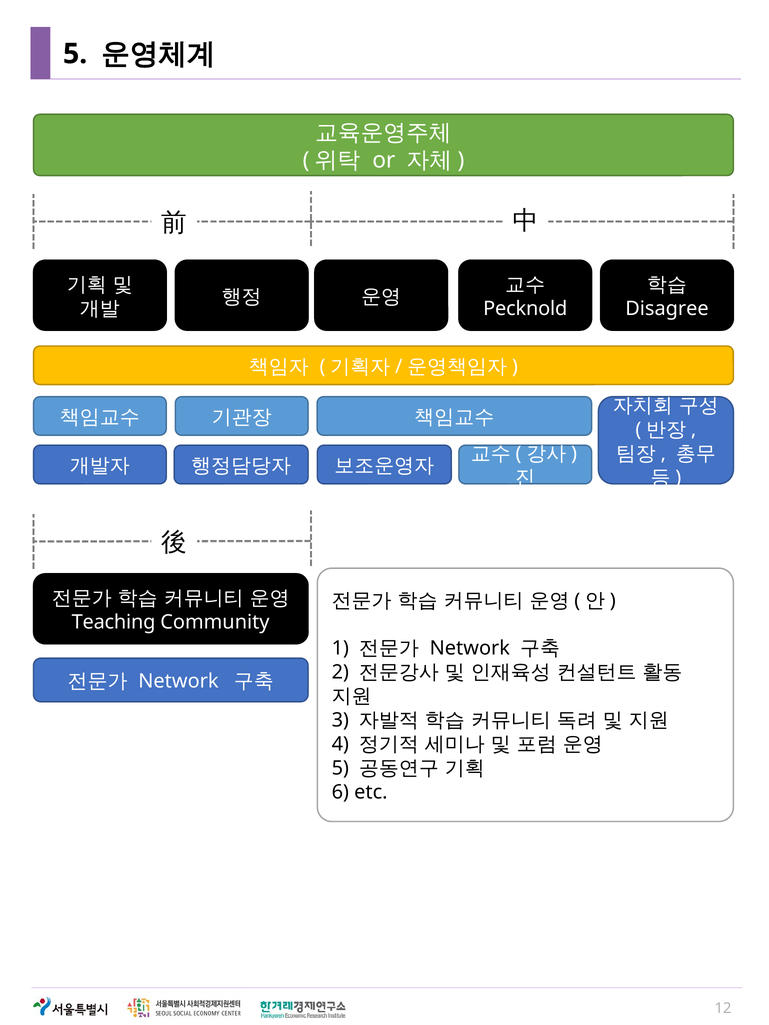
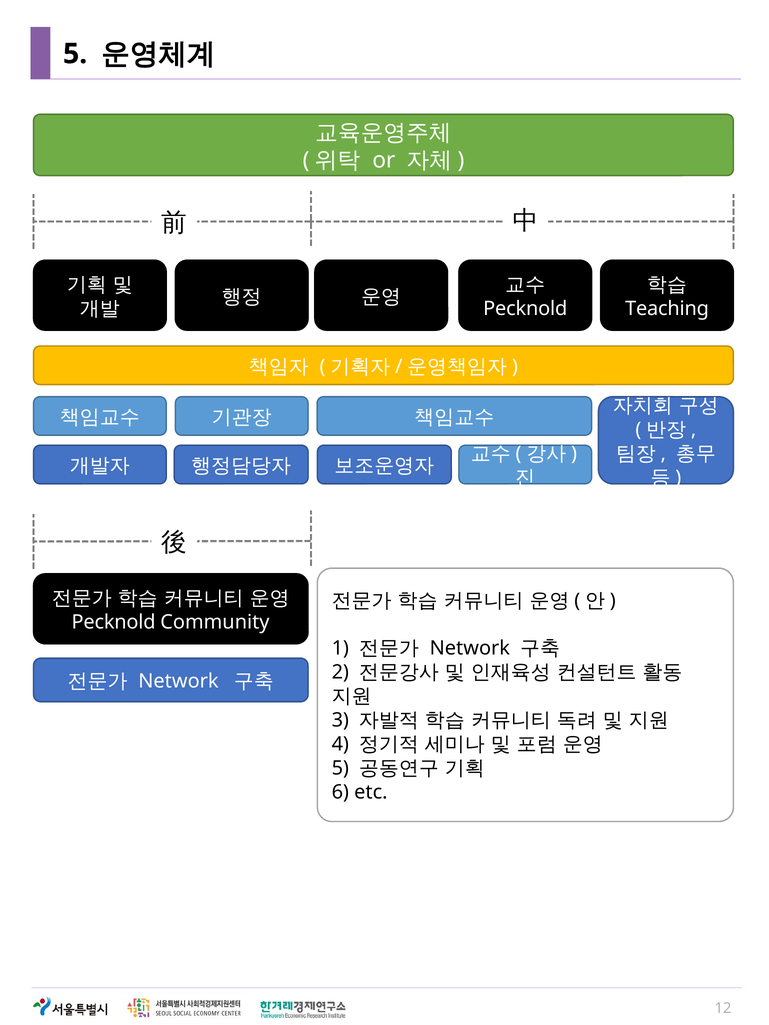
Disagree: Disagree -> Teaching (667, 309)
Teaching: Teaching -> Pecknold (114, 622)
